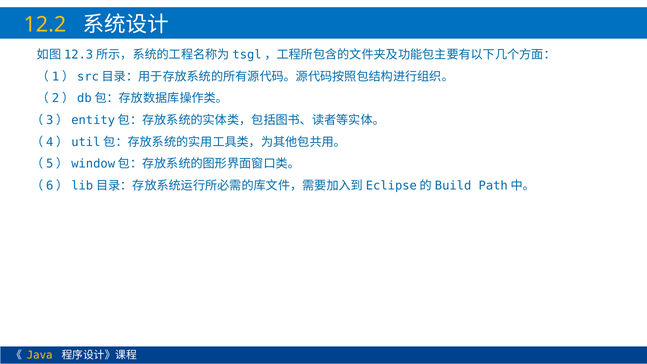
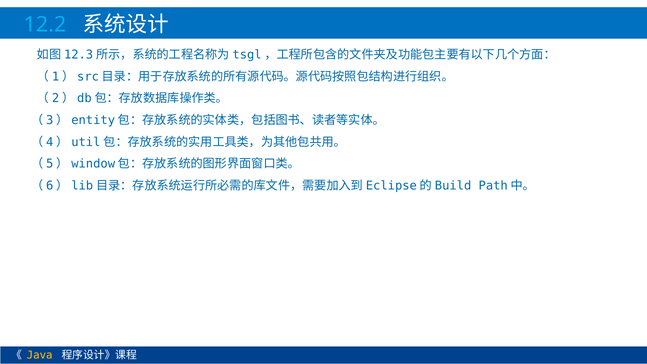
12.2 colour: yellow -> light blue (45, 24)
